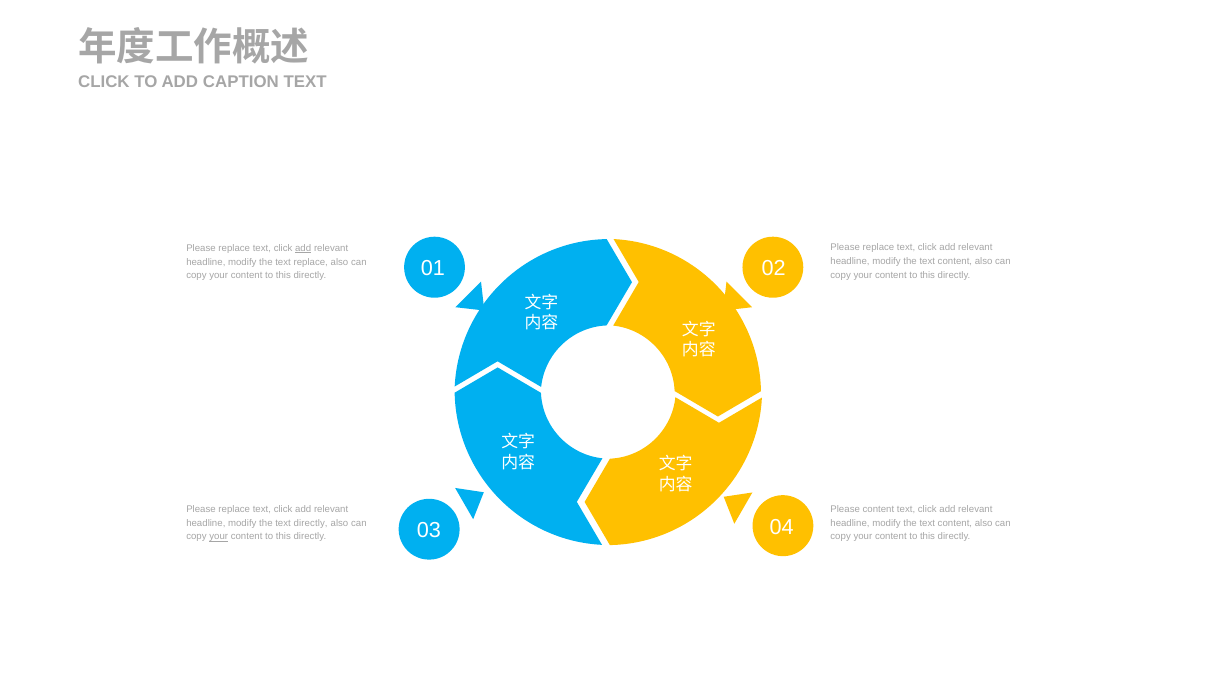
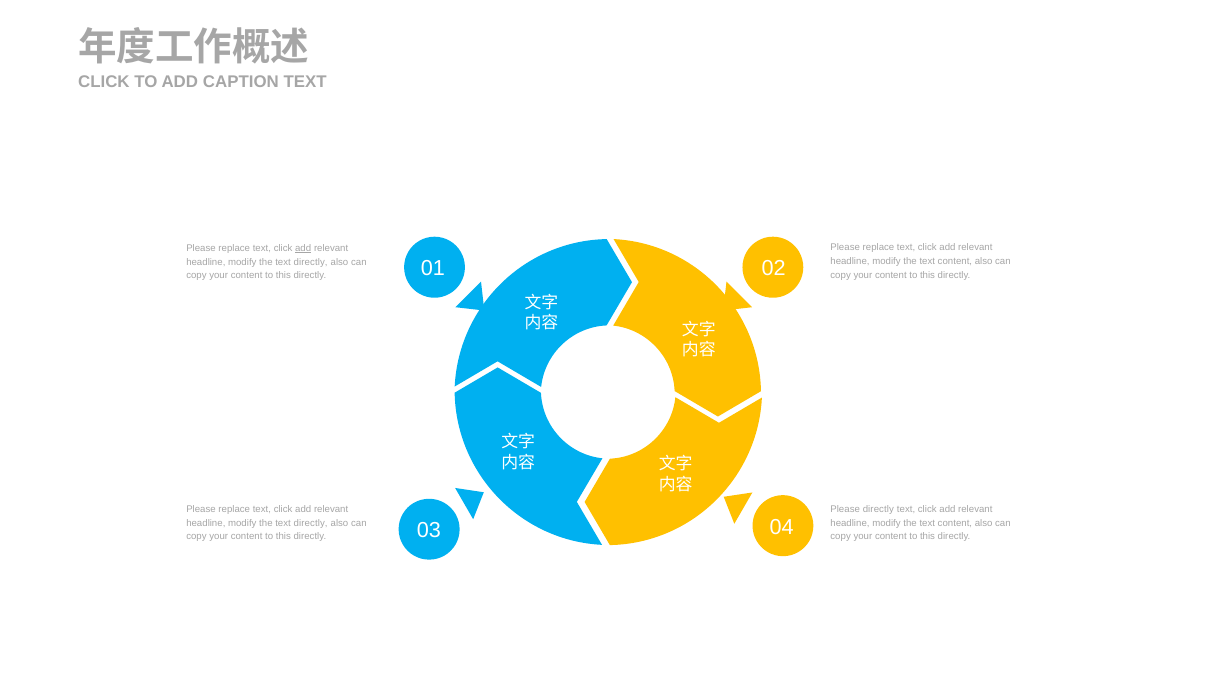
replace: replace -> directly (311, 262)
Please content: content -> directly (878, 509)
your underline: present -> none (219, 536)
